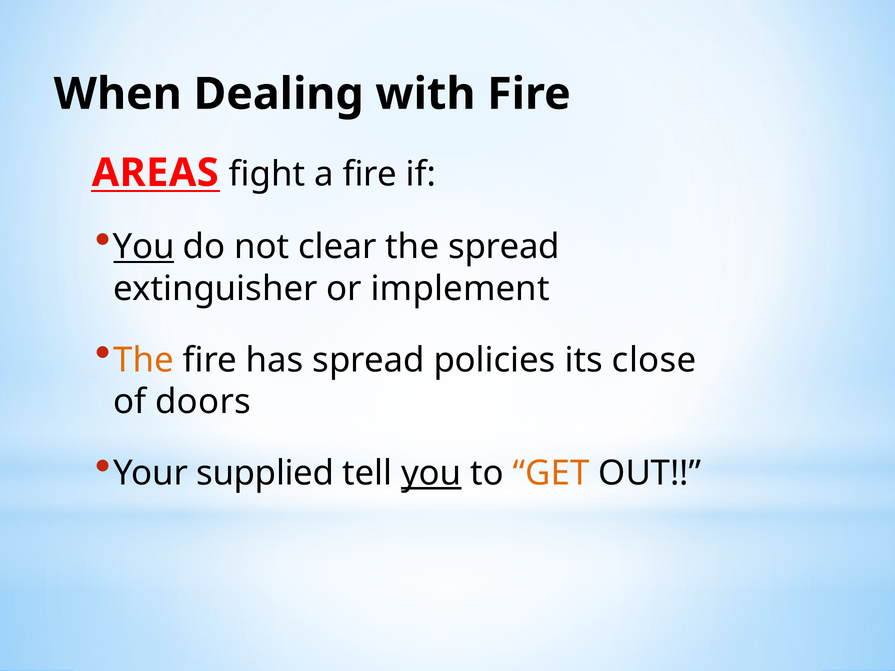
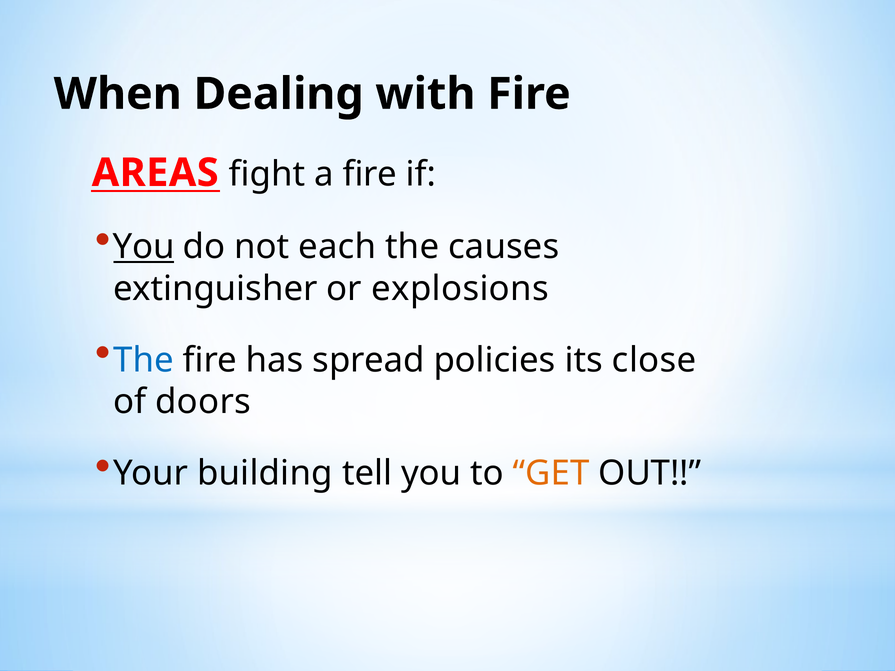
clear: clear -> each (337, 247)
the spread: spread -> causes (504, 247)
implement: implement -> explosions (460, 289)
The colour: orange -> blue (144, 360)
supplied: supplied -> building (265, 474)
you underline: present -> none (431, 474)
